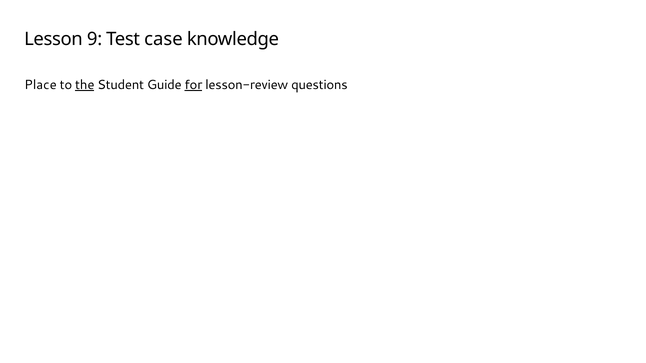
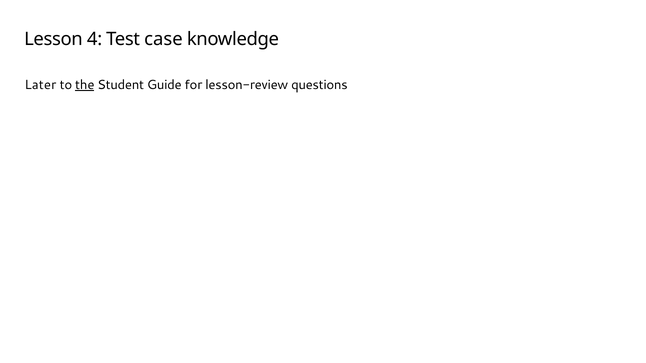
9: 9 -> 4 (95, 39)
Place: Place -> Later (40, 85)
for underline: present -> none (193, 85)
